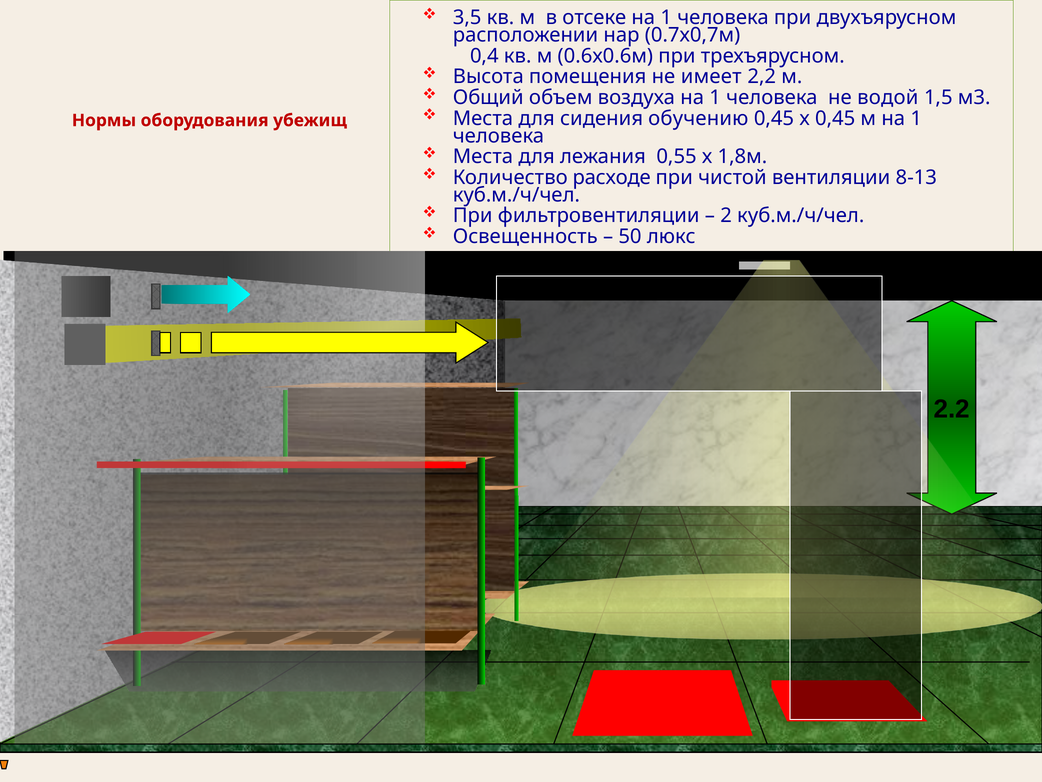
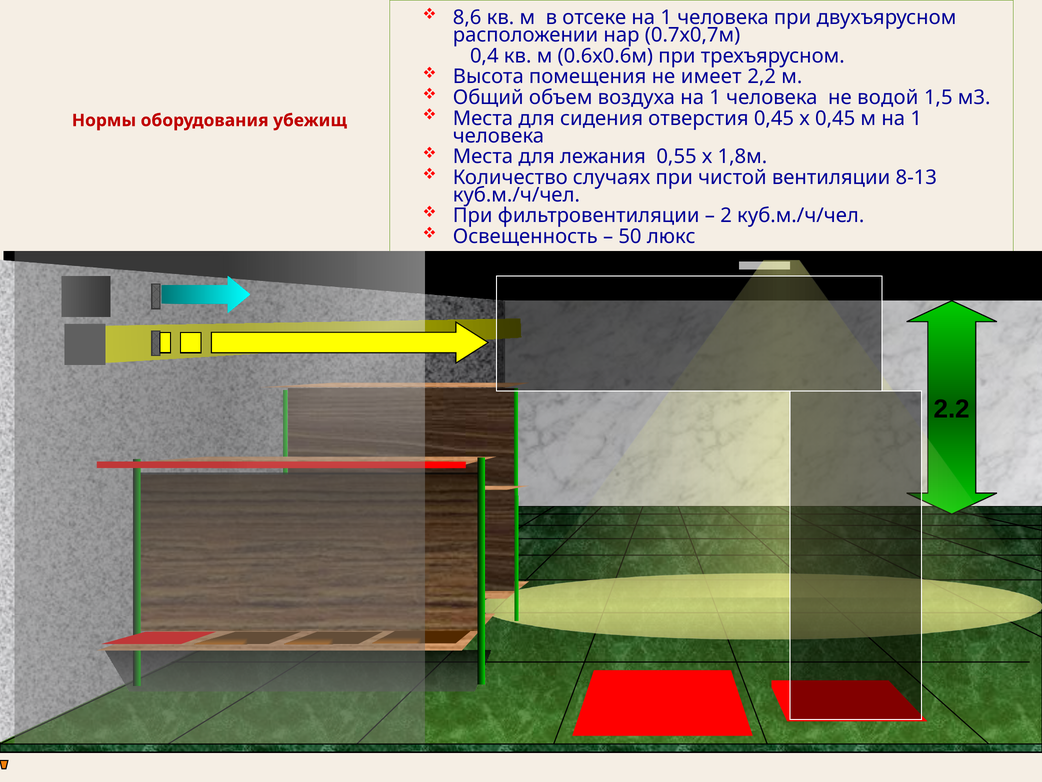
3,5: 3,5 -> 8,6 (467, 18)
обучению: обучению -> отверстия (698, 118)
расходе: расходе -> случаях (612, 177)
